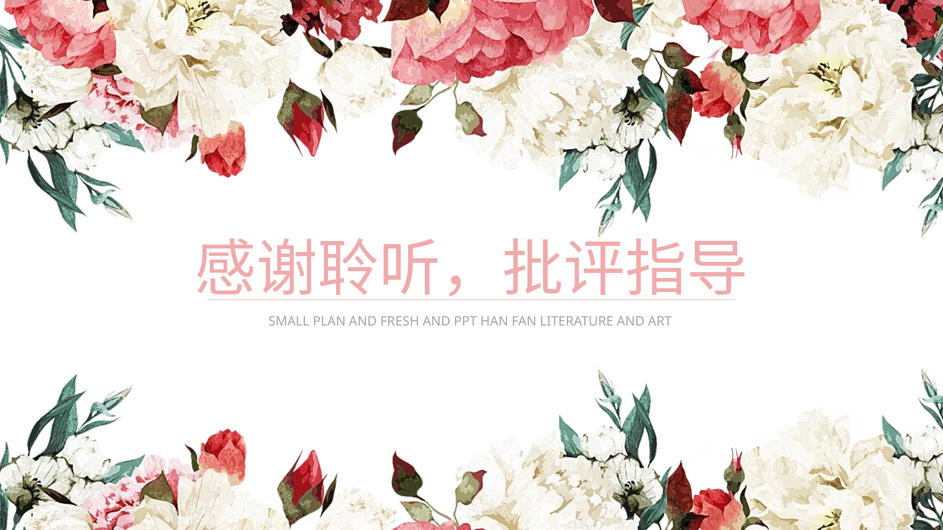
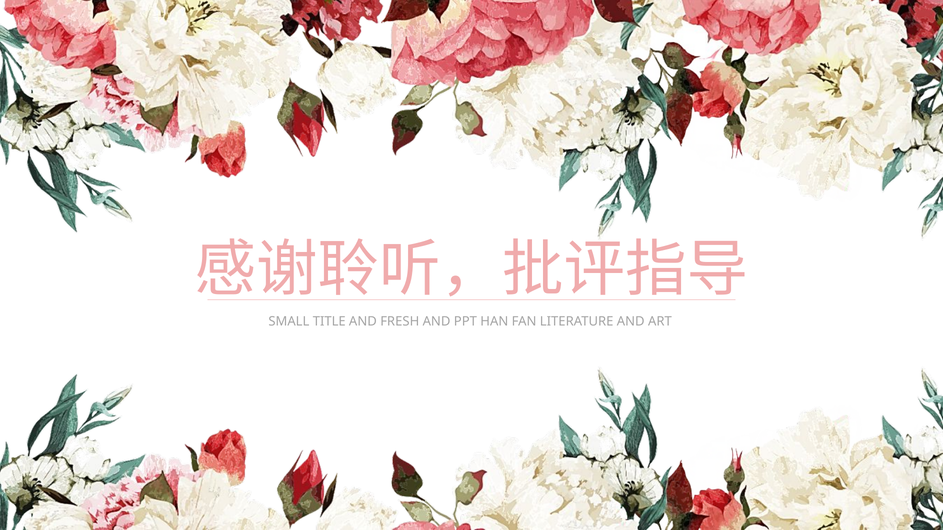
PLAN: PLAN -> TITLE (329, 321)
